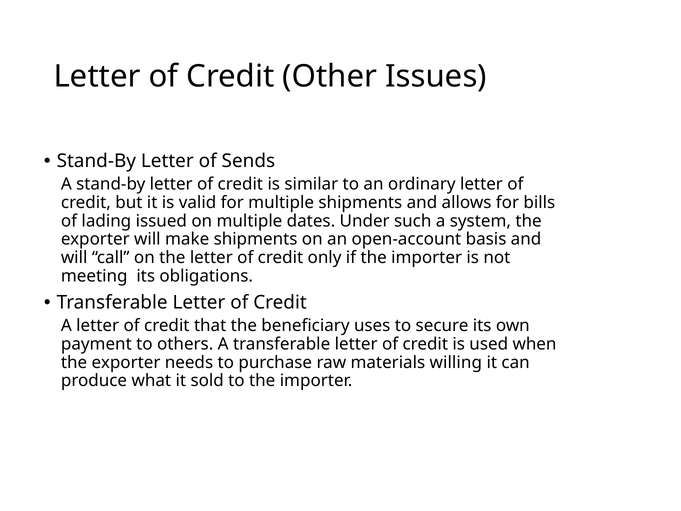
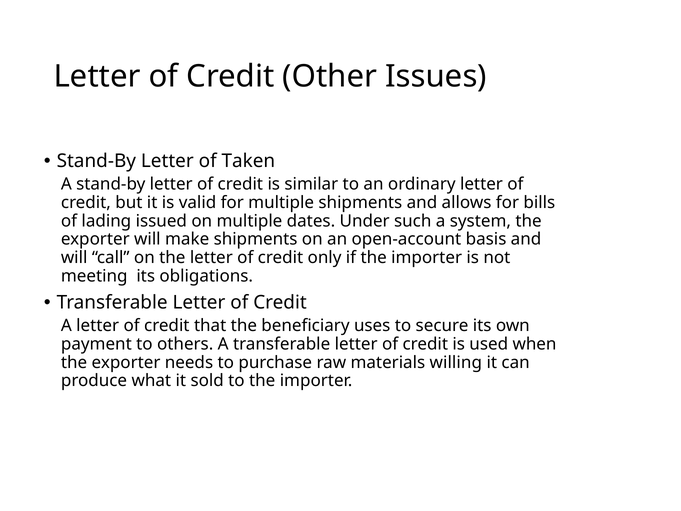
Sends: Sends -> Taken (248, 161)
